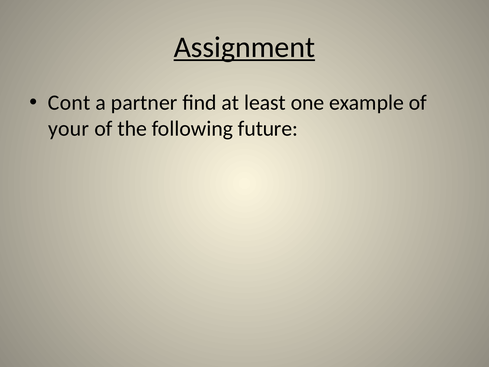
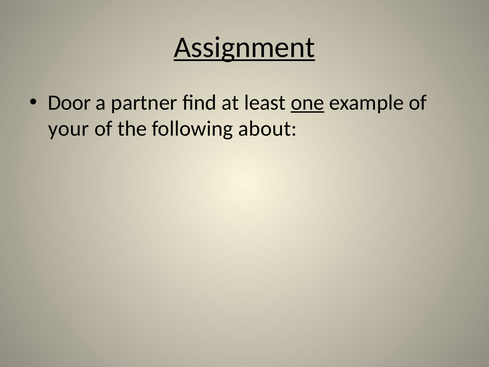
Cont: Cont -> Door (69, 103)
one underline: none -> present (308, 103)
future: future -> about (268, 129)
